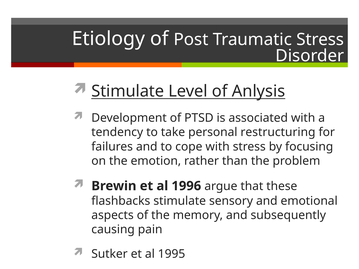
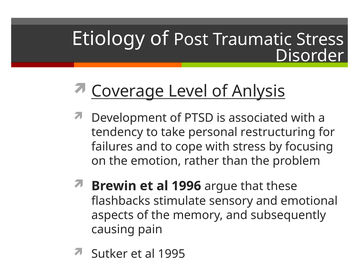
Stimulate: Stimulate -> Coverage (128, 91)
